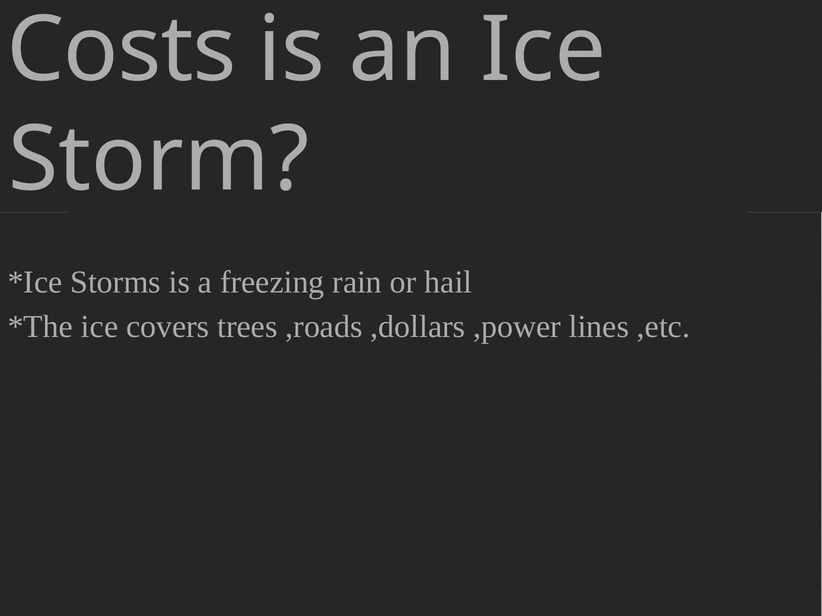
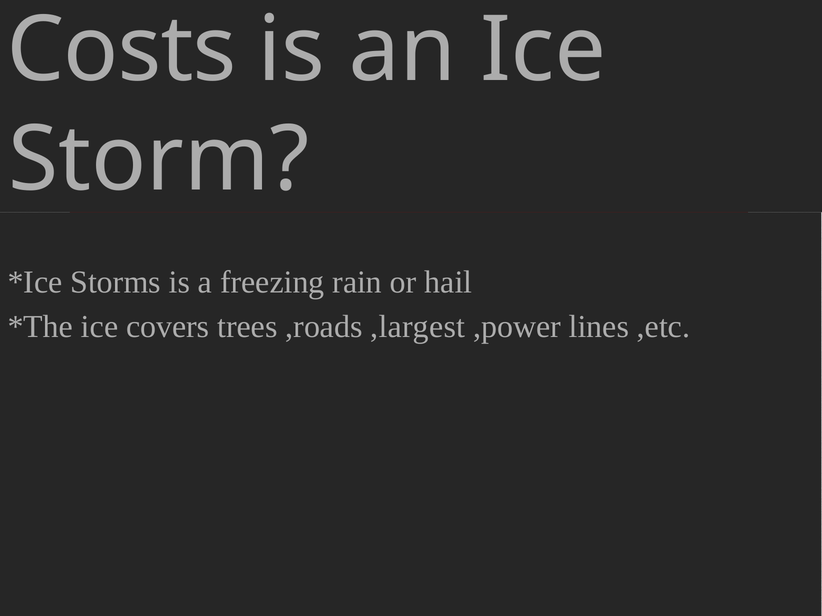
,dollars: ,dollars -> ,largest (418, 327)
